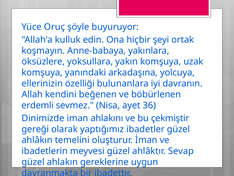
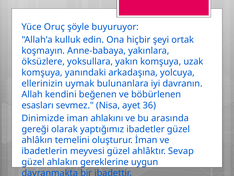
özelliği: özelliği -> uymak (80, 83)
erdemli: erdemli -> esasları (38, 105)
çekmiştir: çekmiştir -> arasında (170, 118)
